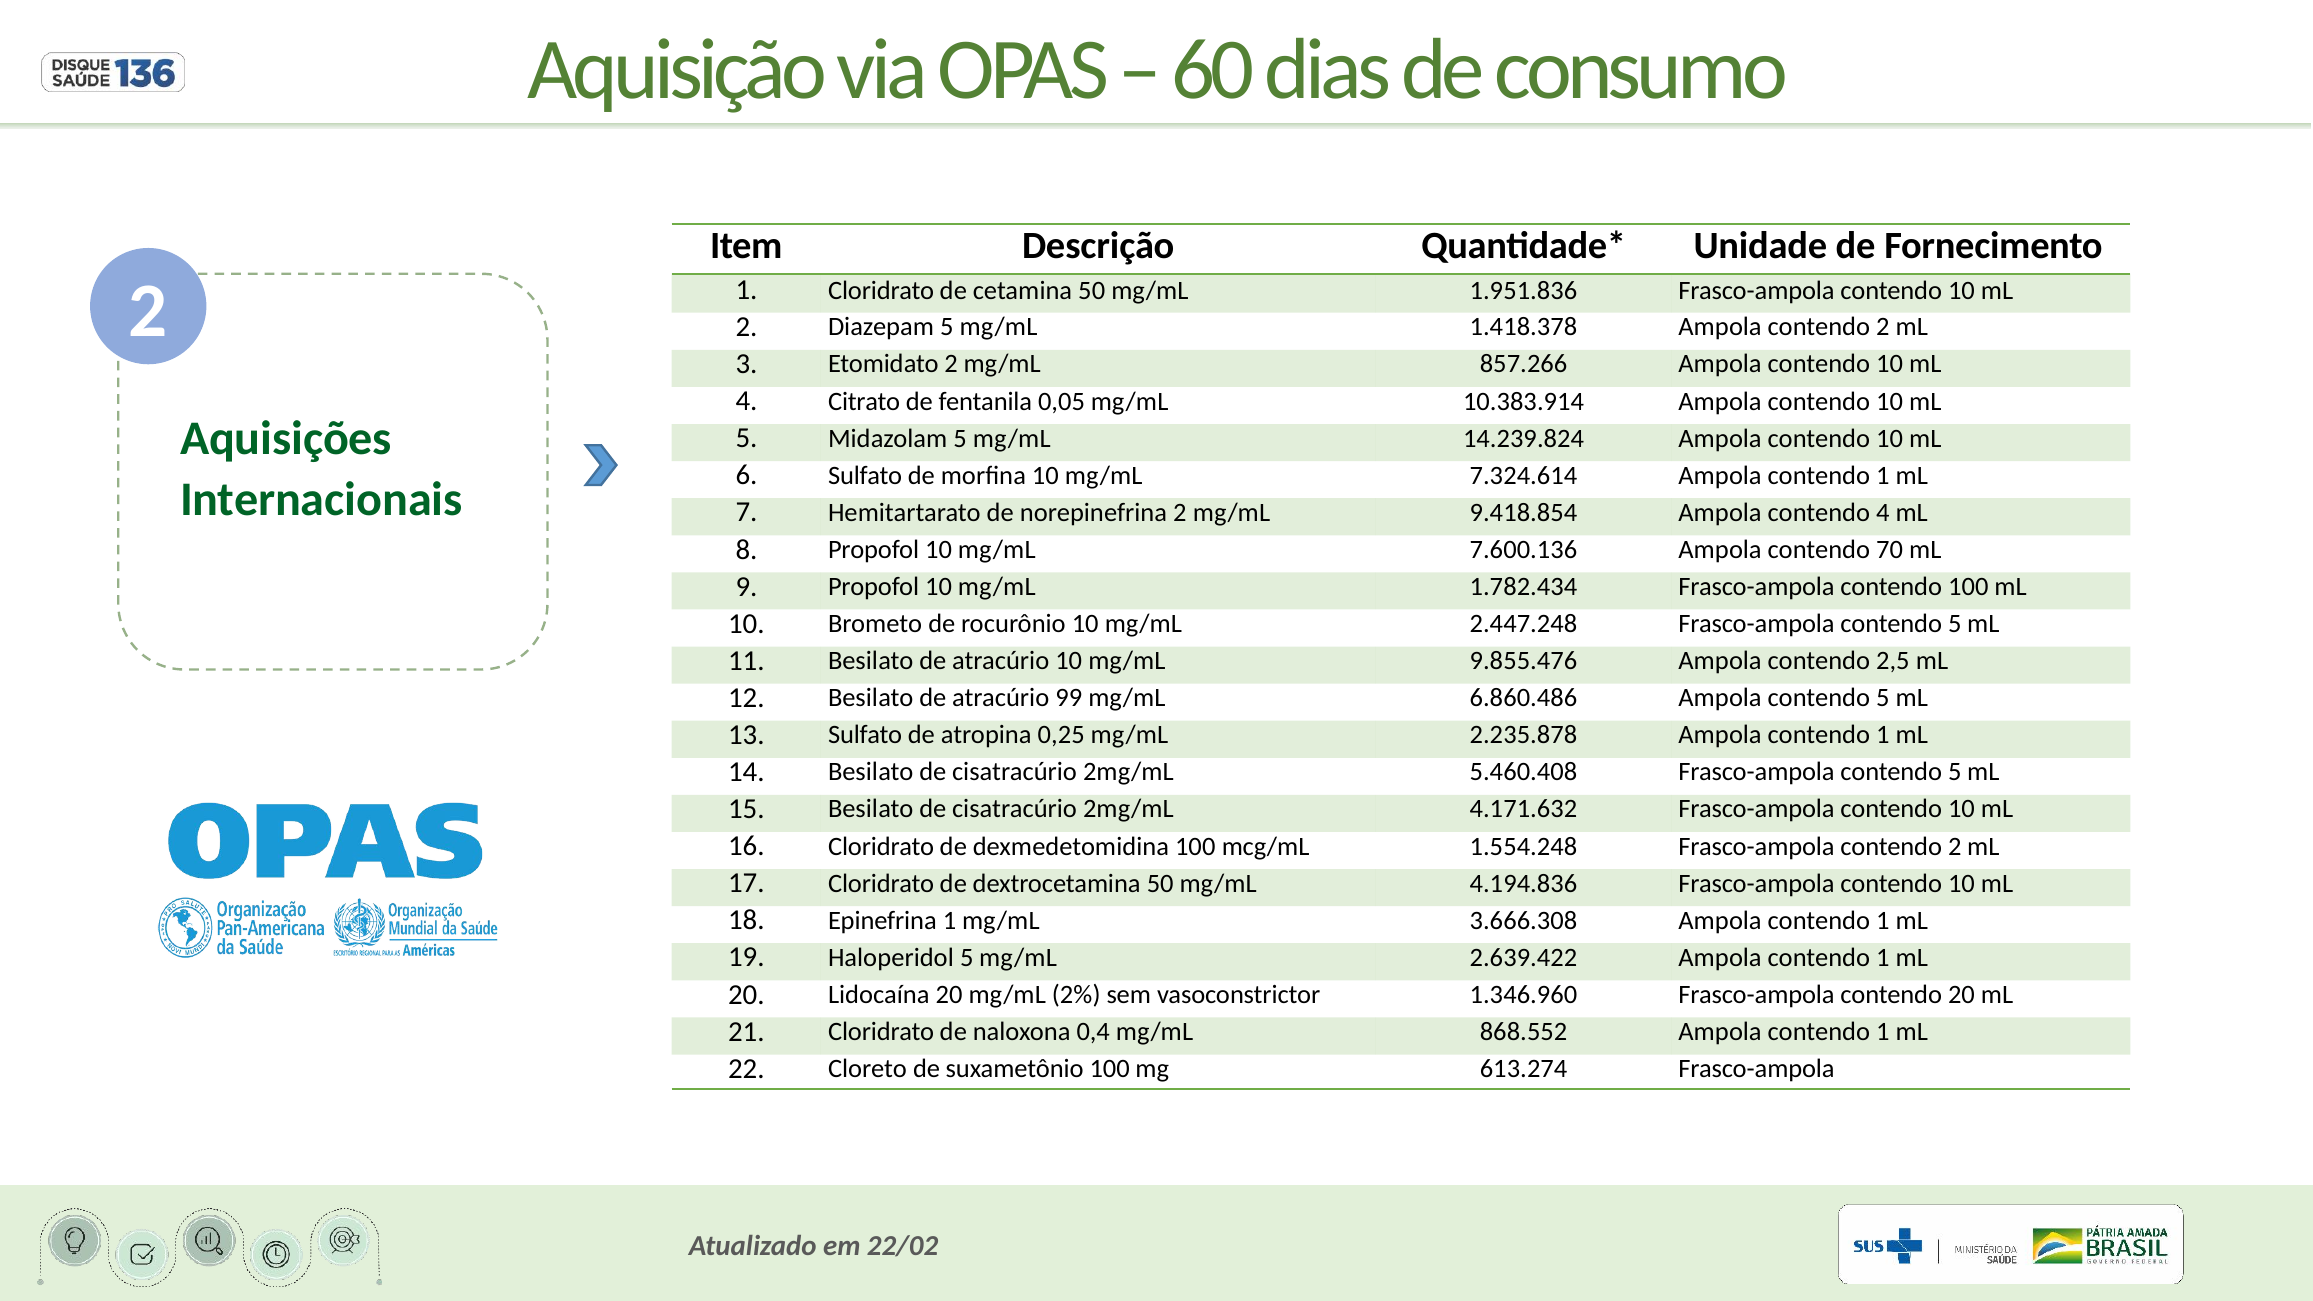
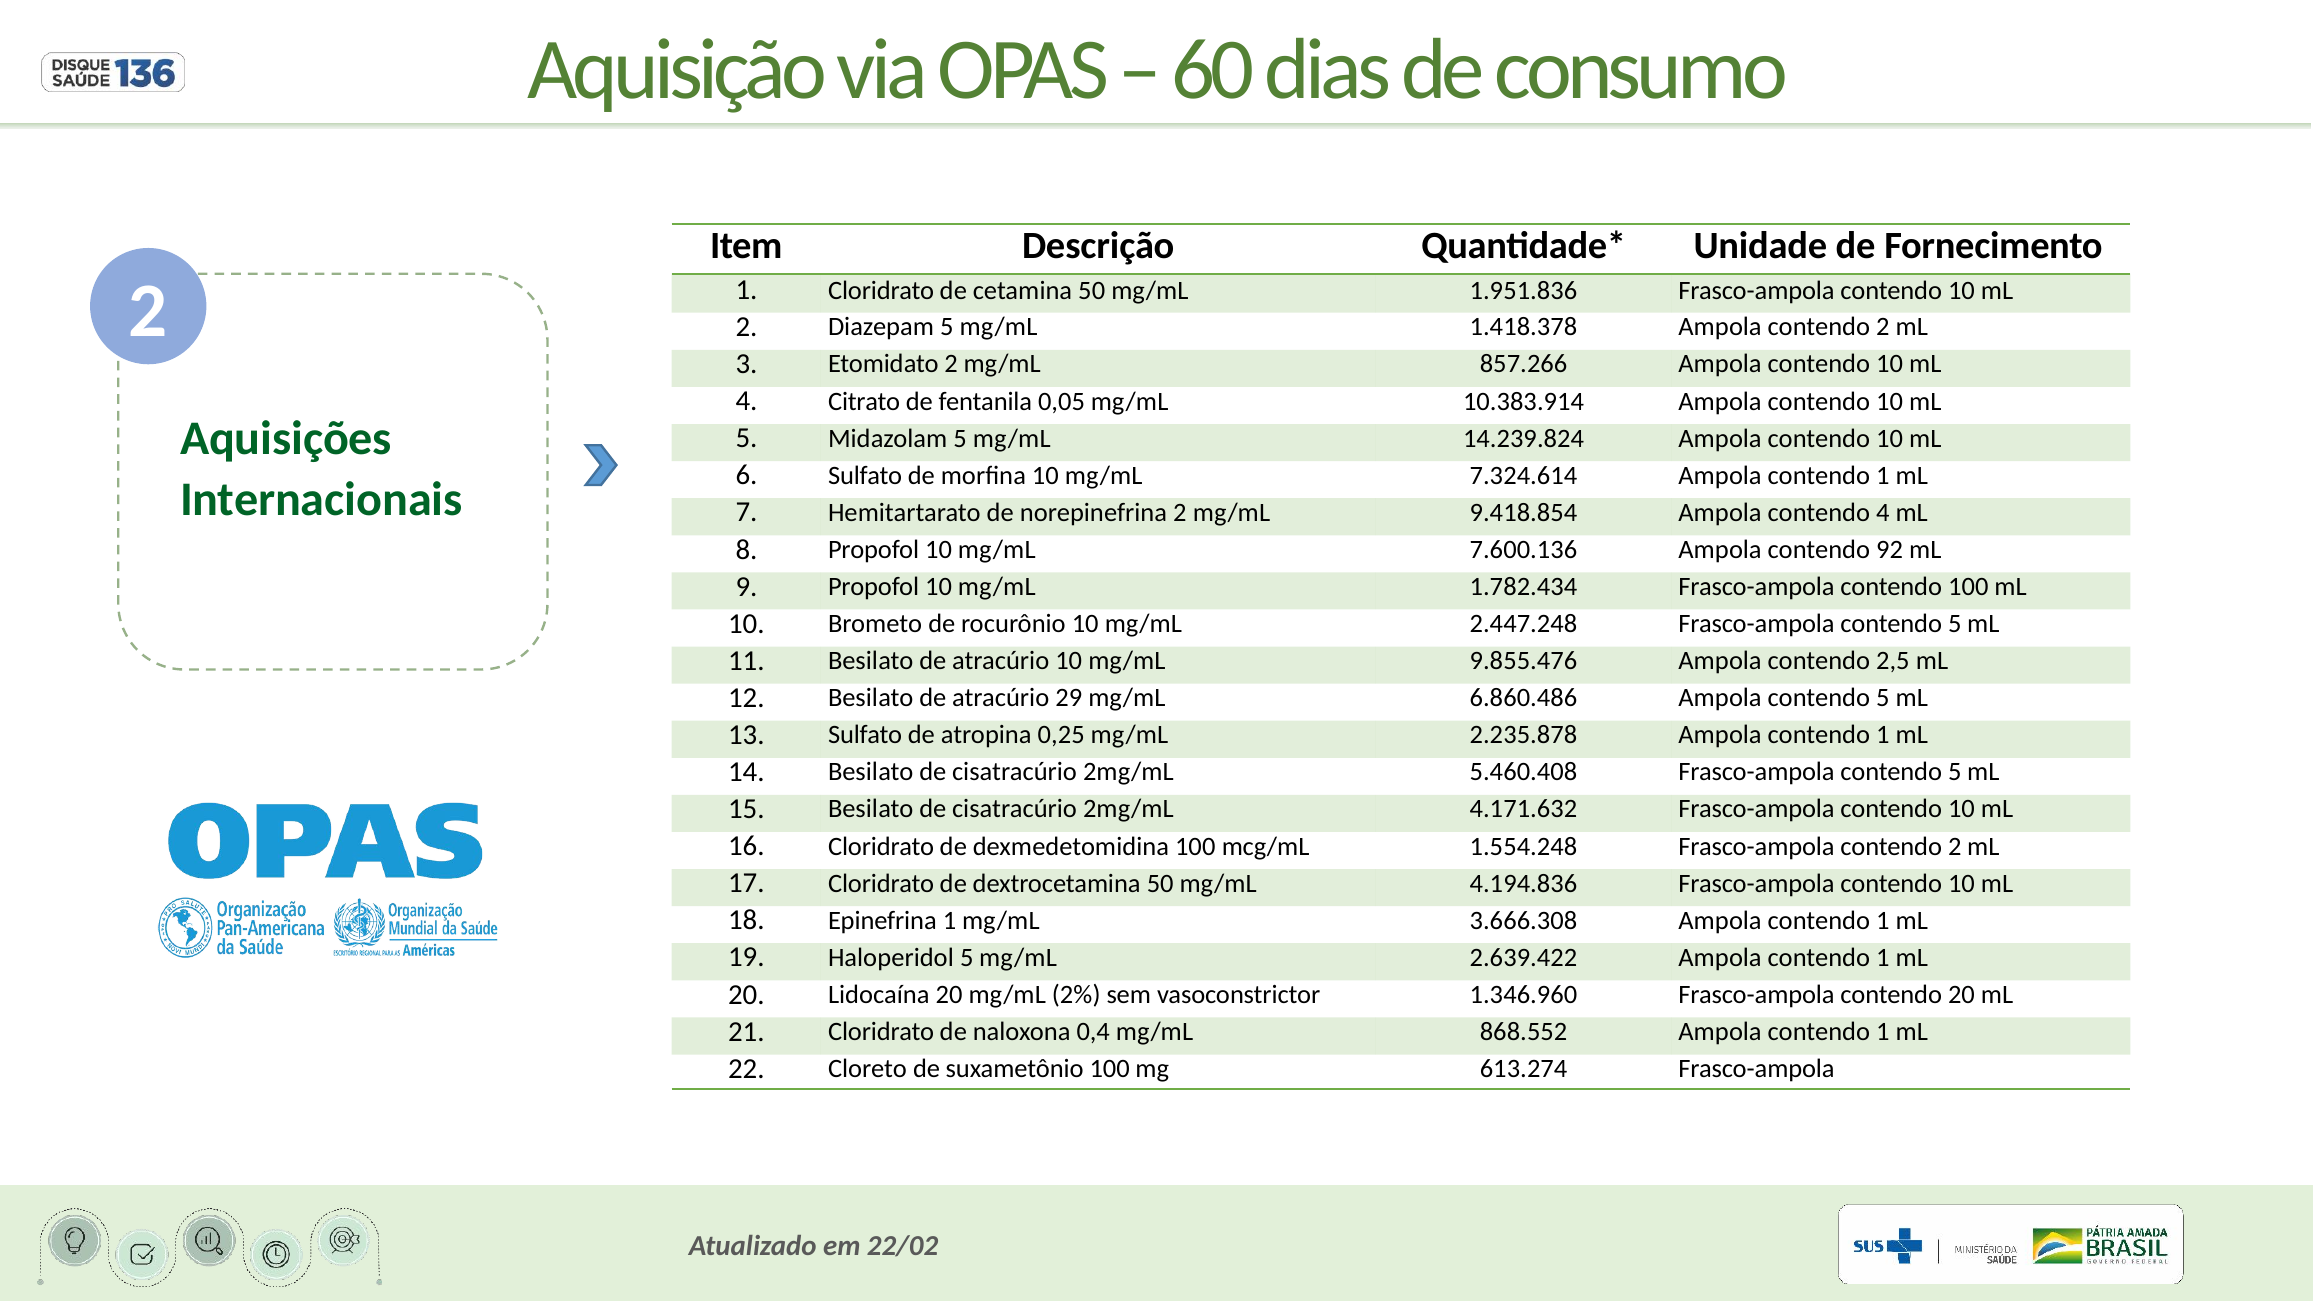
70: 70 -> 92 (1890, 550)
99: 99 -> 29 (1069, 698)
